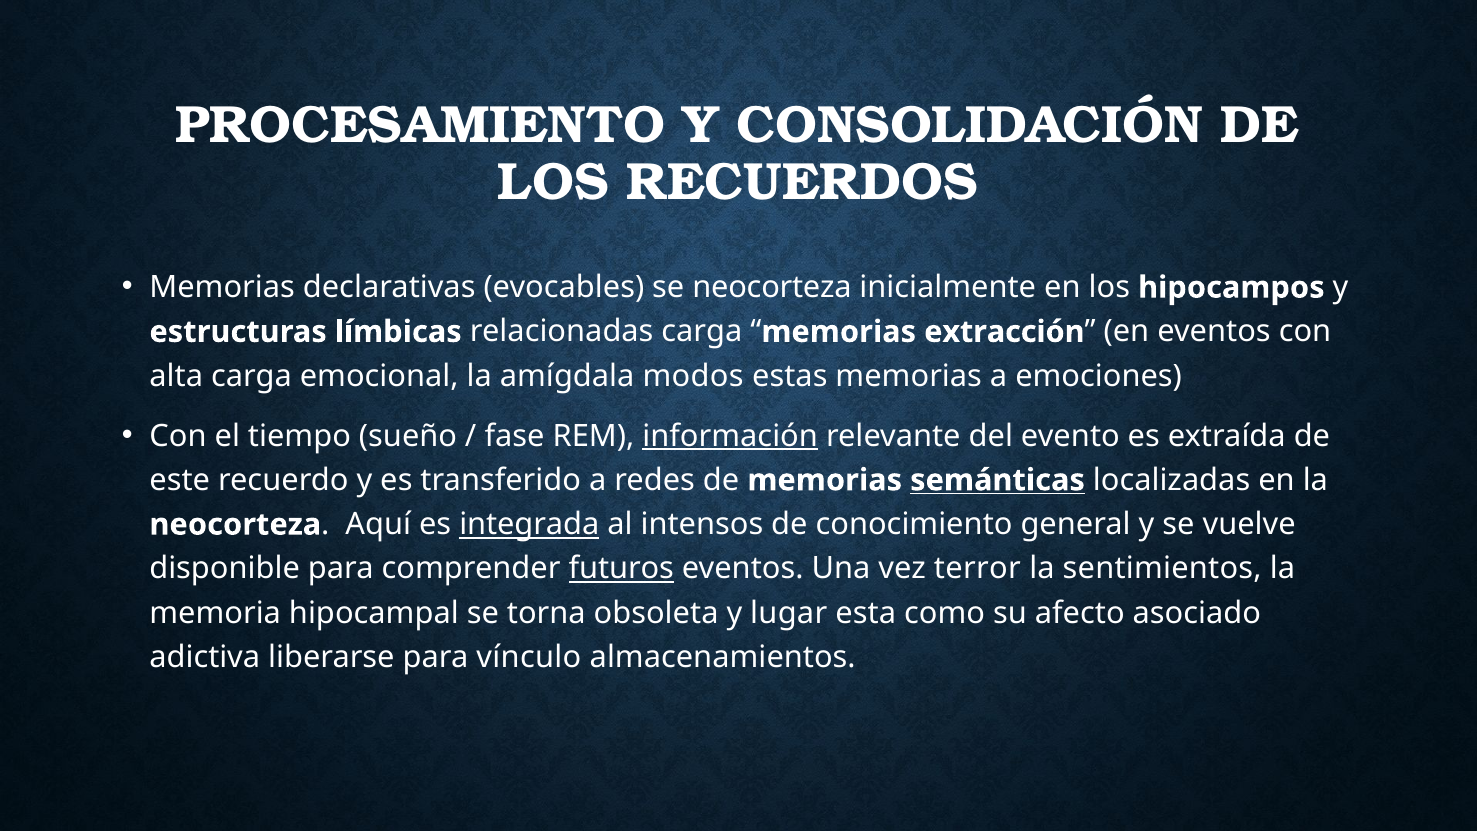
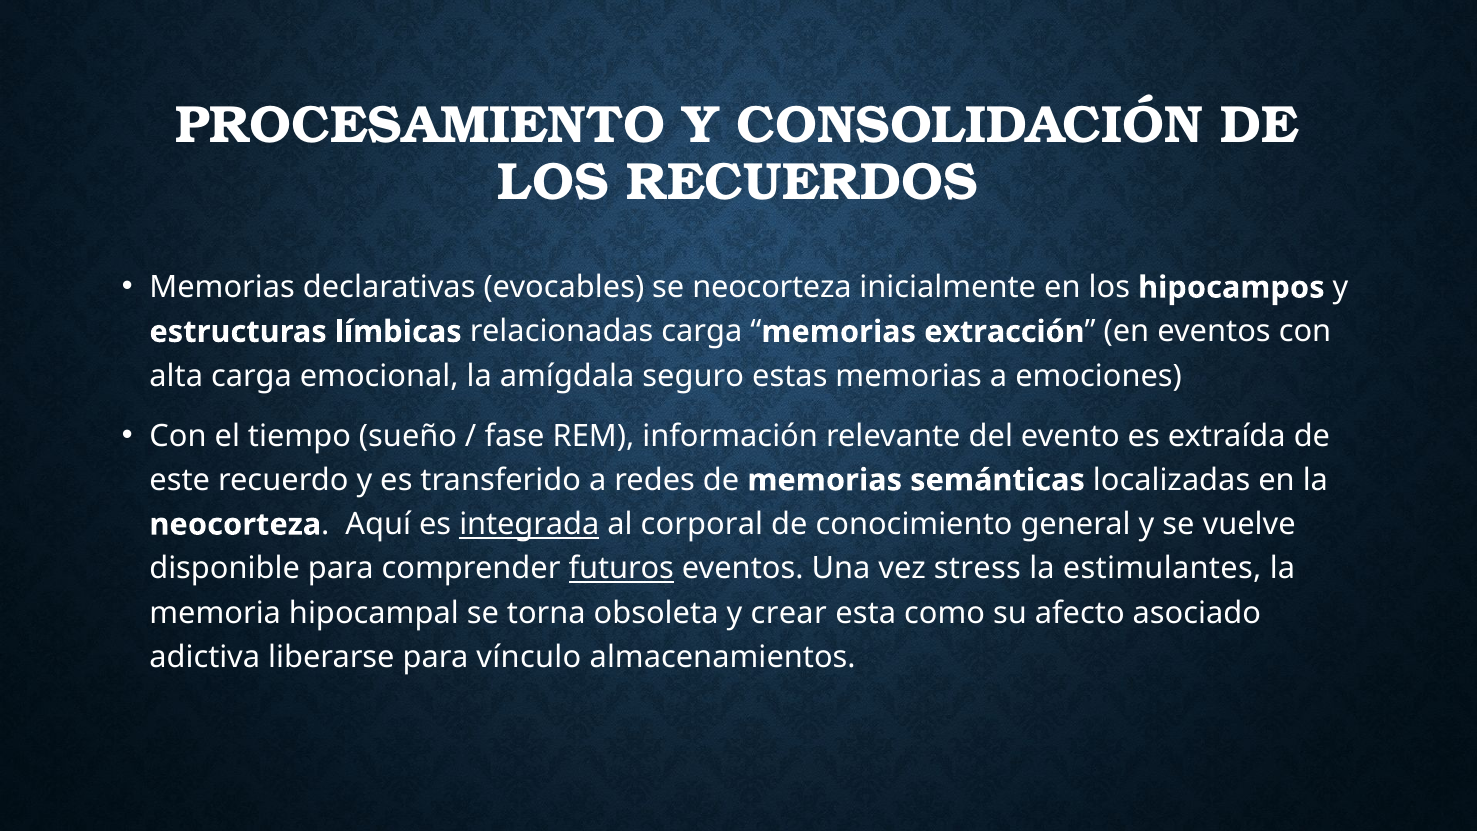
modos: modos -> seguro (693, 376)
información underline: present -> none (730, 436)
semánticas underline: present -> none (998, 480)
intensos: intensos -> corporal (702, 524)
terror: terror -> stress (977, 569)
sentimientos: sentimientos -> estimulantes (1162, 569)
lugar: lugar -> crear (789, 613)
